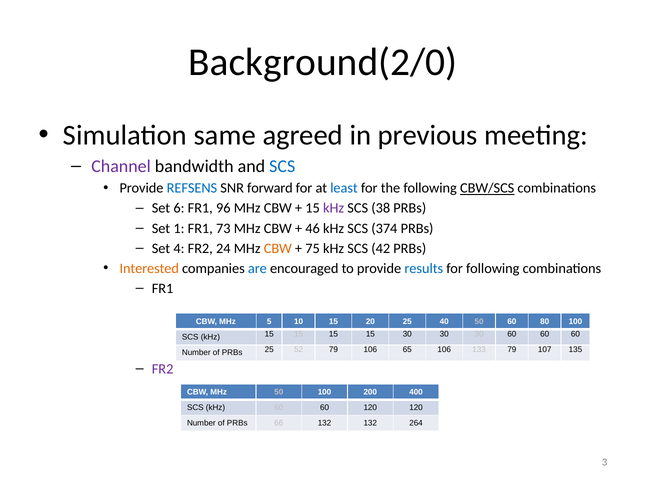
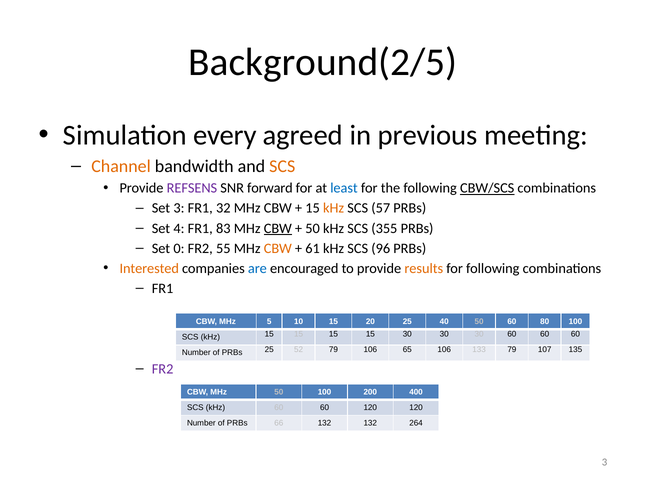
Background(2/0: Background(2/0 -> Background(2/5 (323, 63)
same: same -> every (225, 136)
Channel colour: purple -> orange (121, 166)
SCS colour: blue -> orange (282, 166)
REFSENS colour: blue -> purple (192, 188)
Set 6: 6 -> 3 (179, 208)
96: 96 -> 32 (223, 208)
kHz colour: purple -> orange (334, 208)
38: 38 -> 57 (381, 208)
1: 1 -> 4 (179, 229)
73: 73 -> 83 (223, 229)
CBW underline: none -> present (278, 229)
46: 46 -> 50 (313, 229)
374: 374 -> 355 (384, 229)
4: 4 -> 0 (179, 249)
24: 24 -> 55 (223, 249)
75: 75 -> 61 (313, 249)
42: 42 -> 96 (381, 249)
results colour: blue -> orange (424, 269)
